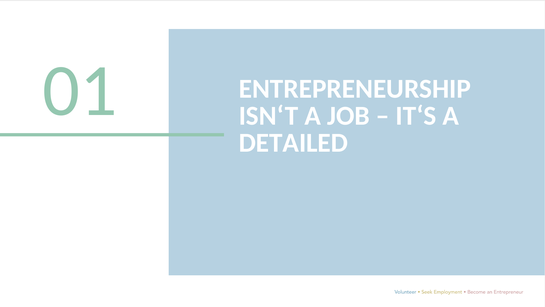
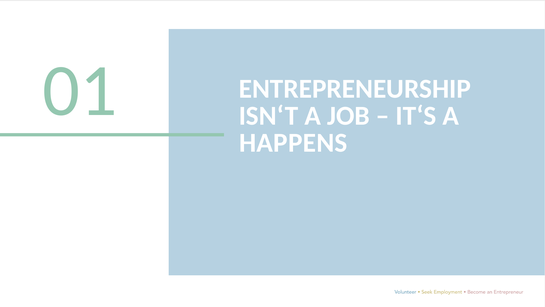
DETAILED: DETAILED -> HAPPENS (293, 143)
